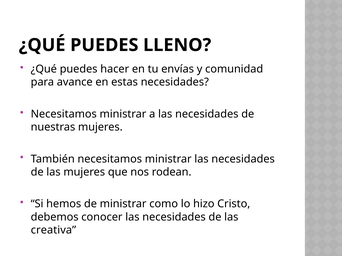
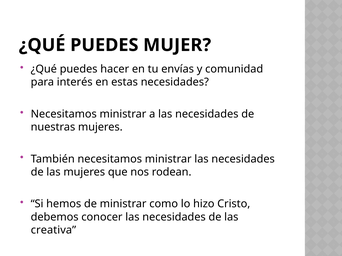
LLENO: LLENO -> MUJER (177, 45)
avance: avance -> interés (75, 82)
